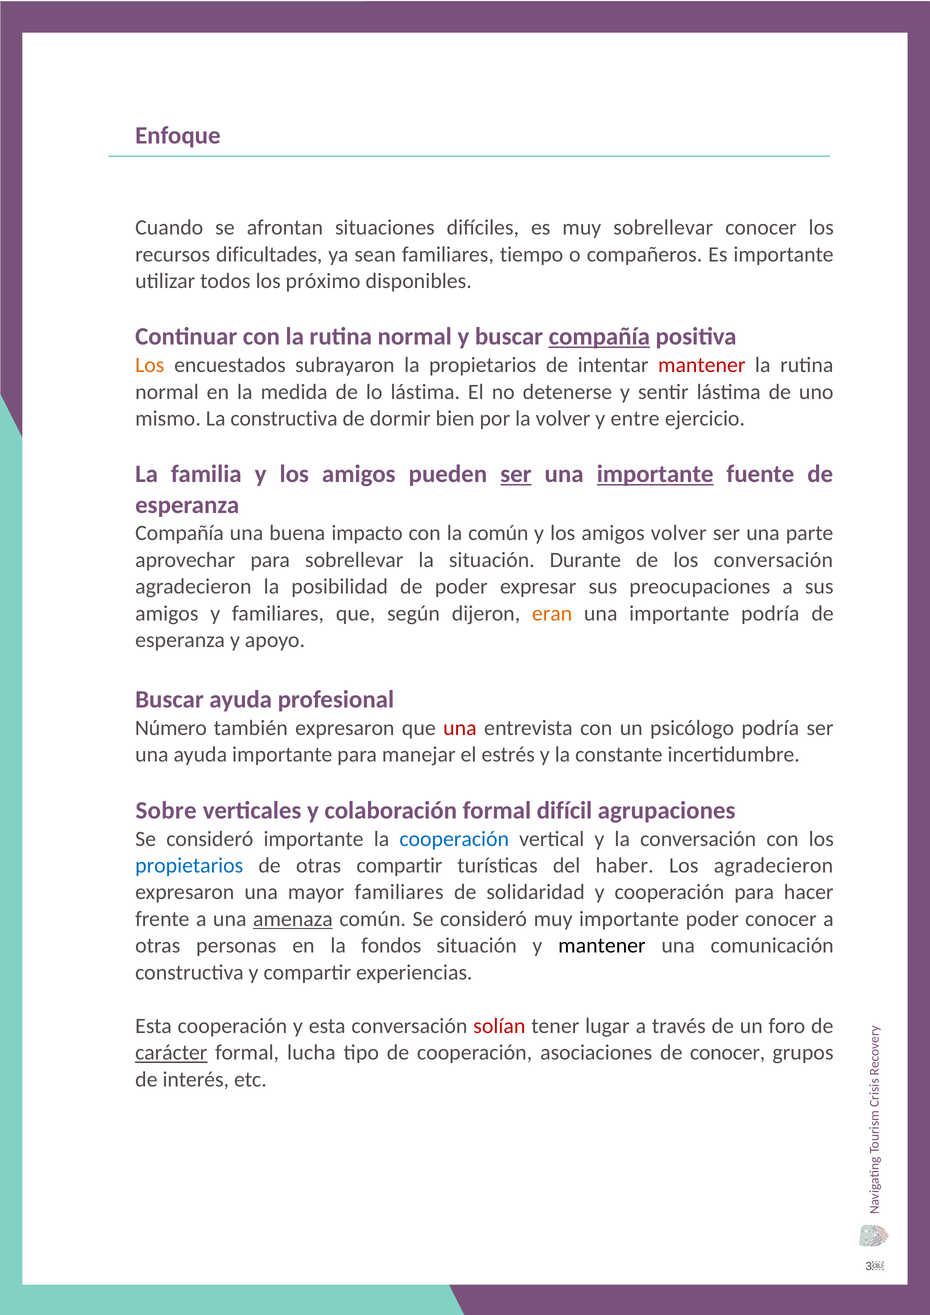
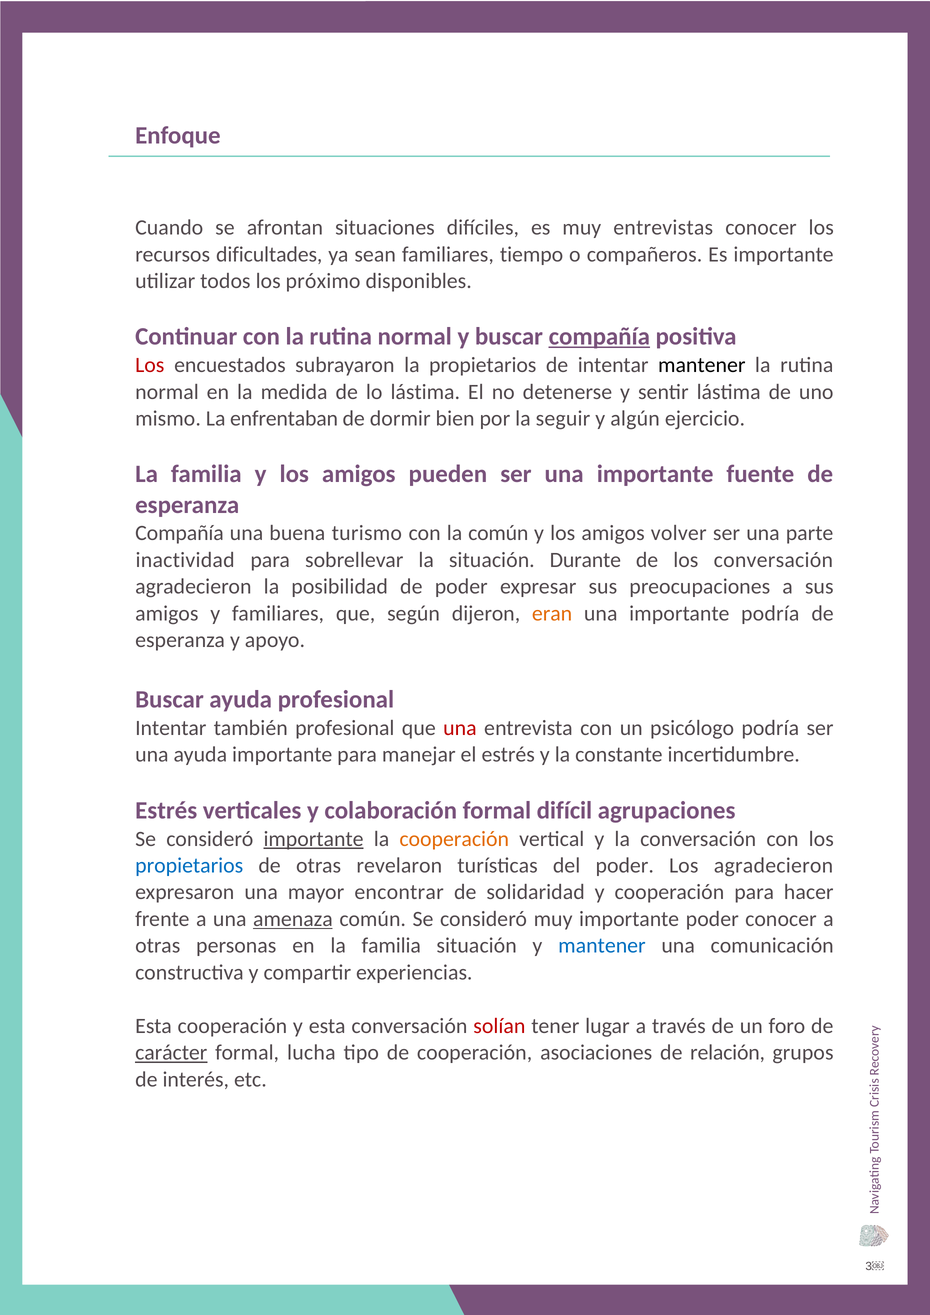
muy sobrellevar: sobrellevar -> entrevistas (663, 228)
Los colour: orange -> red (150, 365)
mantener colour: red -> black (702, 365)
La constructiva: constructiva -> enfrentaban (284, 419)
la volver: volver -> seguir (563, 419)
entre: entre -> algún (635, 419)
ser underline: present -> none (516, 474)
importante underline: present -> none (655, 474)
impacto: impacto -> turismo (367, 533)
aprovechar: aprovechar -> inactividad (185, 560)
Número: Número -> Intentar (171, 728)
también expresaron: expresaron -> profesional (345, 728)
Sobre: Sobre -> Estrés (166, 811)
importante underline: none -> present (314, 839)
cooperación colour: blue -> orange (454, 839)
otras compartir: compartir -> revelaron (399, 866)
del haber: haber -> poder (625, 866)
mayor familiares: familiares -> encontrar (399, 892)
en la fondos: fondos -> familia (391, 946)
mantener colour: black -> blue (602, 946)
de conocer: conocer -> relación (728, 1053)
